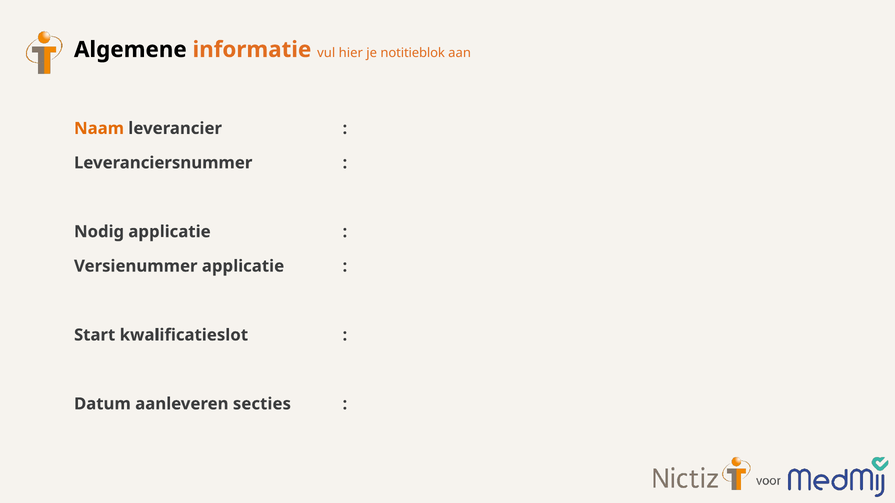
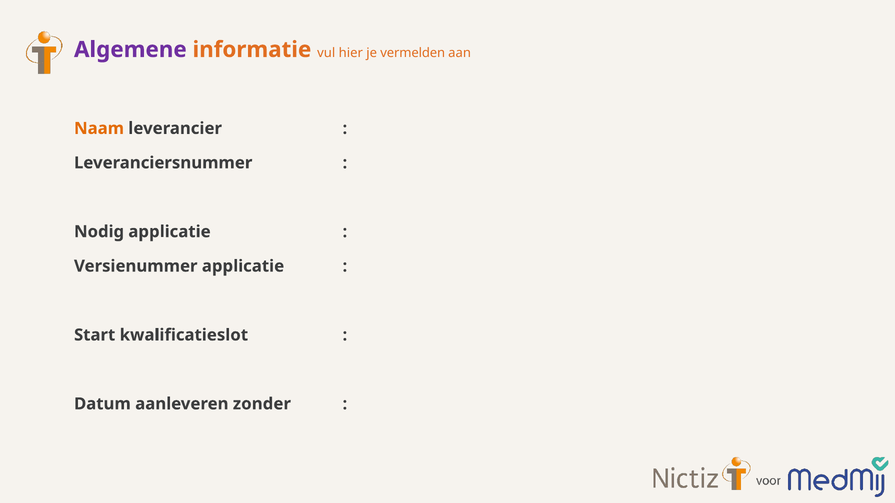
Algemene colour: black -> purple (130, 50)
notitieblok: notitieblok -> vermelden (413, 53)
secties: secties -> zonder (262, 404)
